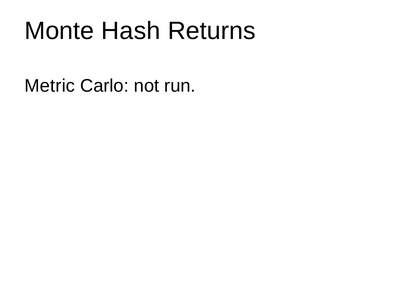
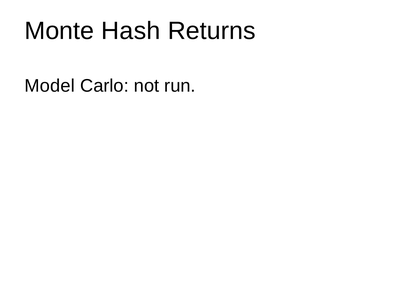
Metric: Metric -> Model (50, 86)
